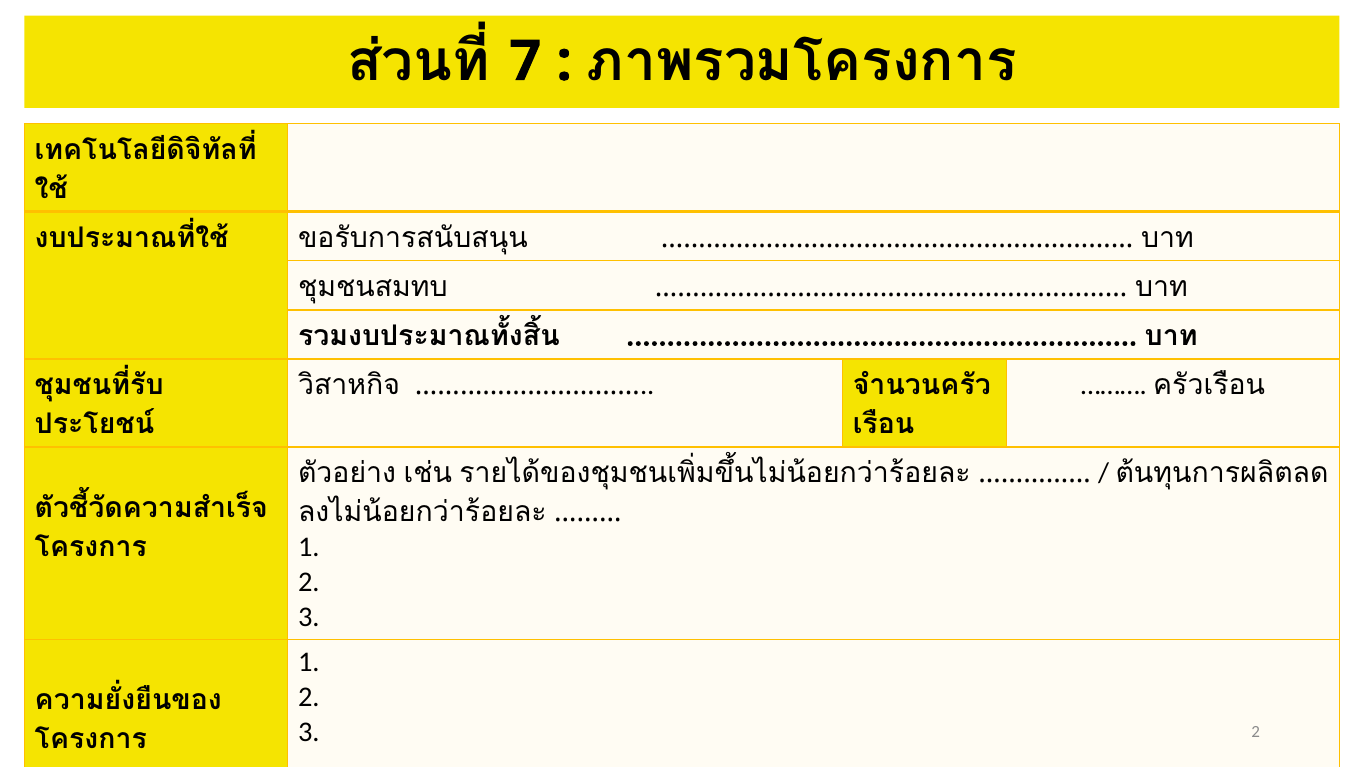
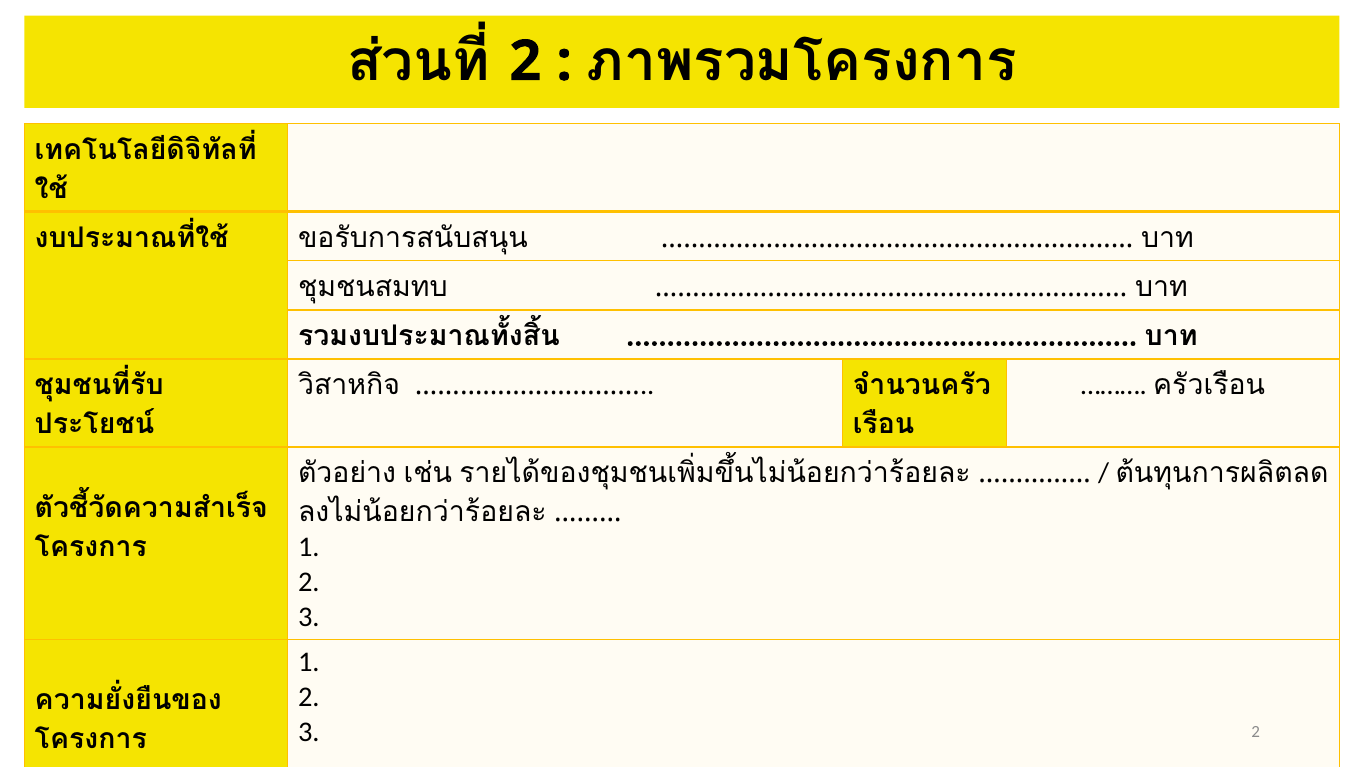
7: 7 -> 2 (525, 61)
